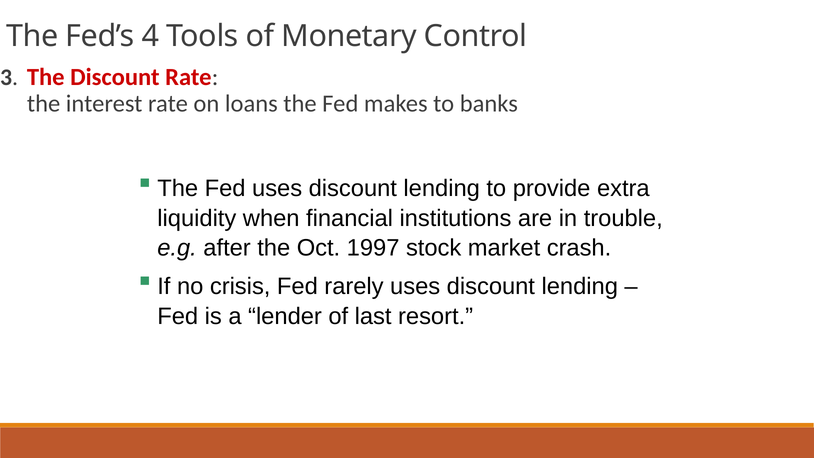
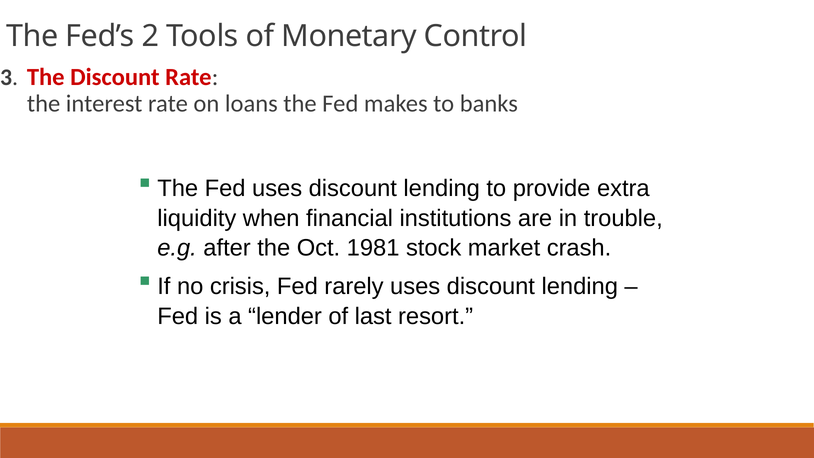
4: 4 -> 2 (150, 36)
1997: 1997 -> 1981 (373, 248)
